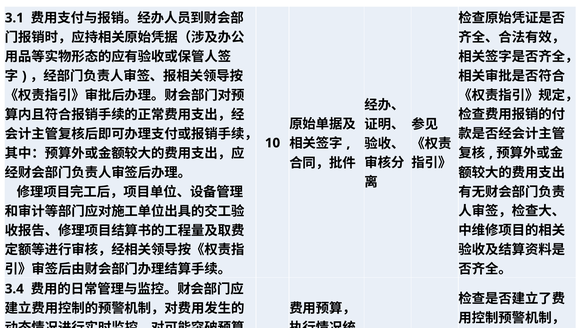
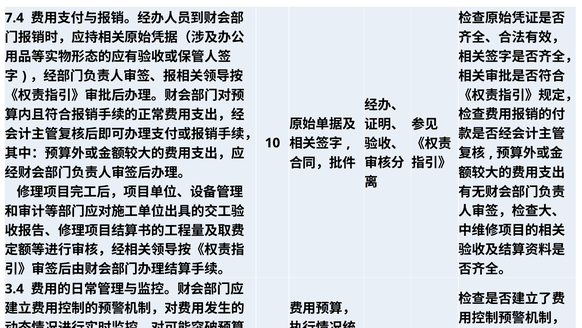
3.1: 3.1 -> 7.4 (14, 18)
